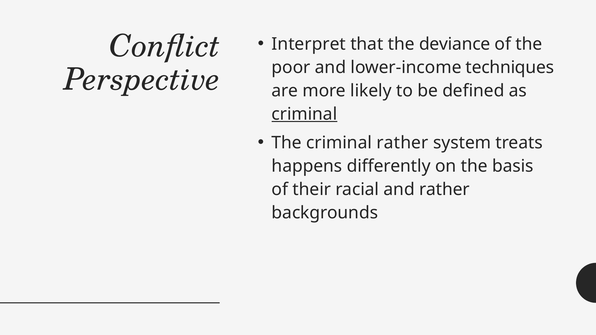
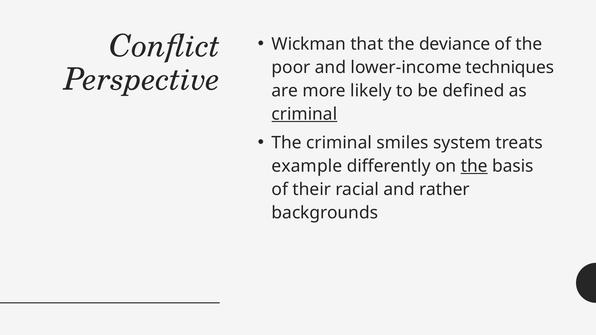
Interpret: Interpret -> Wickman (309, 44)
criminal rather: rather -> smiles (403, 143)
happens: happens -> example (307, 166)
the underline: none -> present (474, 166)
